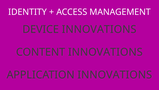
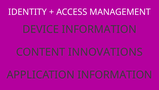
DEVICE INNOVATIONS: INNOVATIONS -> INFORMATION (99, 29)
APPLICATION INNOVATIONS: INNOVATIONS -> INFORMATION (115, 74)
